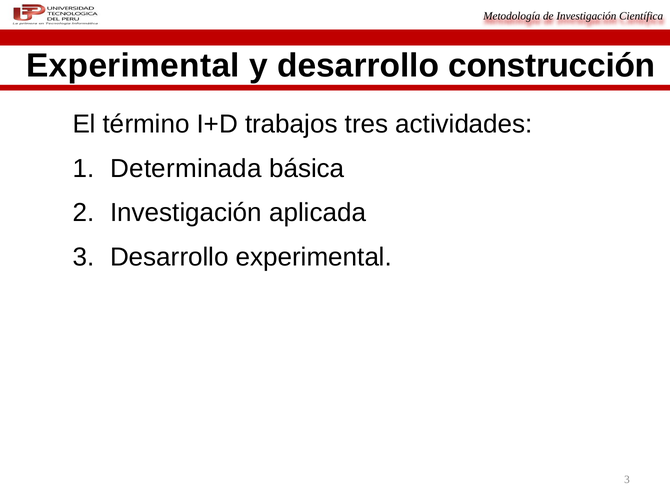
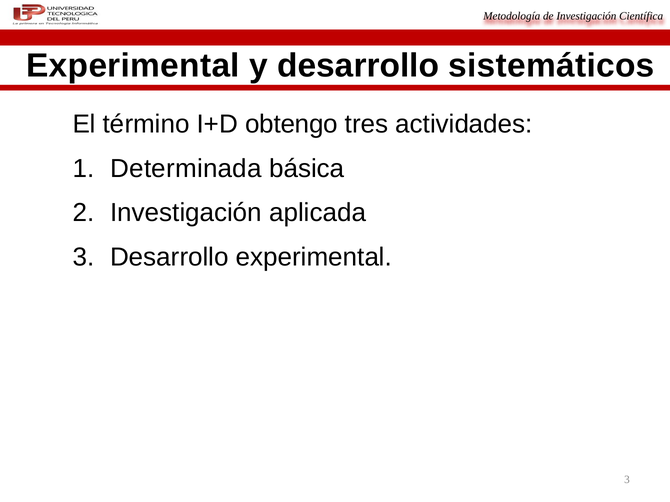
construcción: construcción -> sistemáticos (551, 66)
trabajos: trabajos -> obtengo (291, 124)
